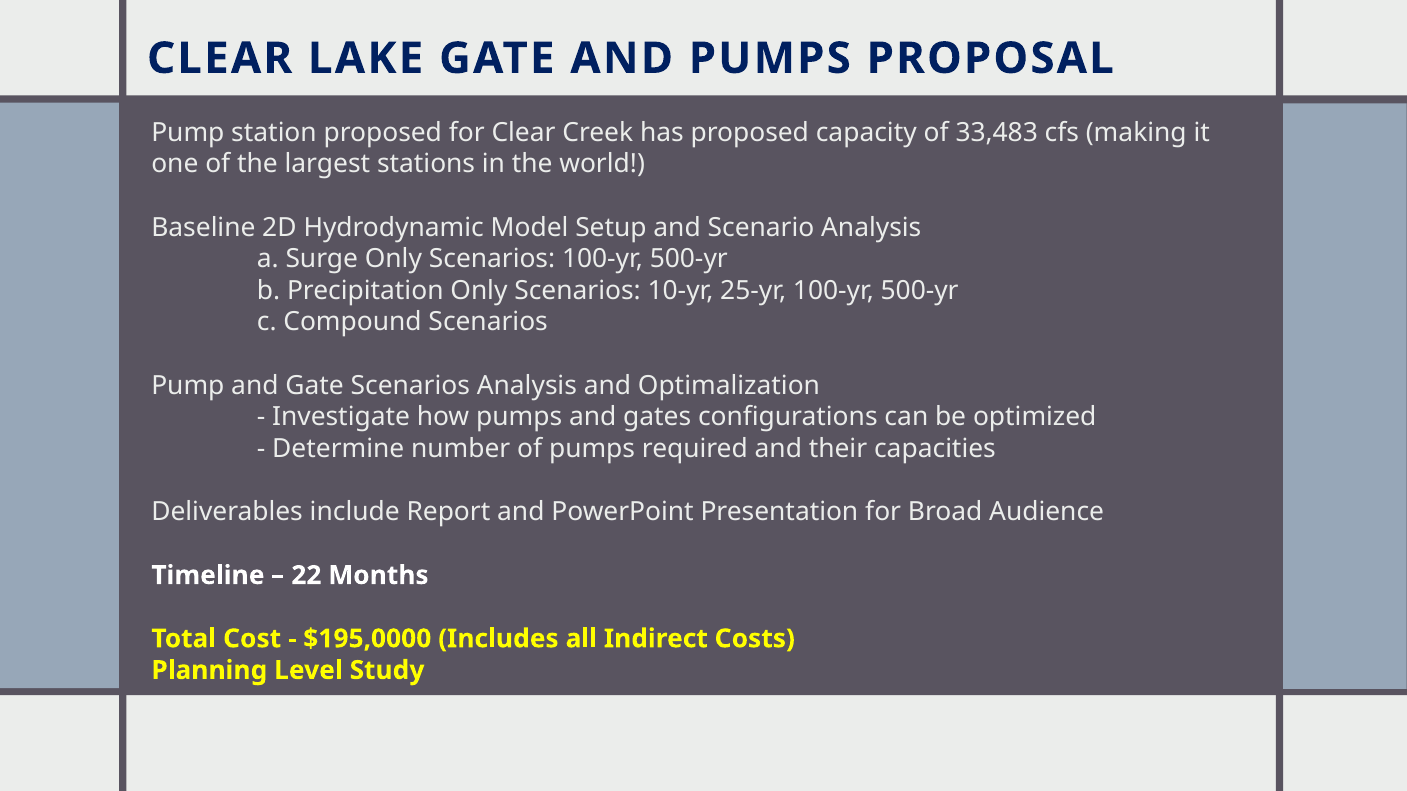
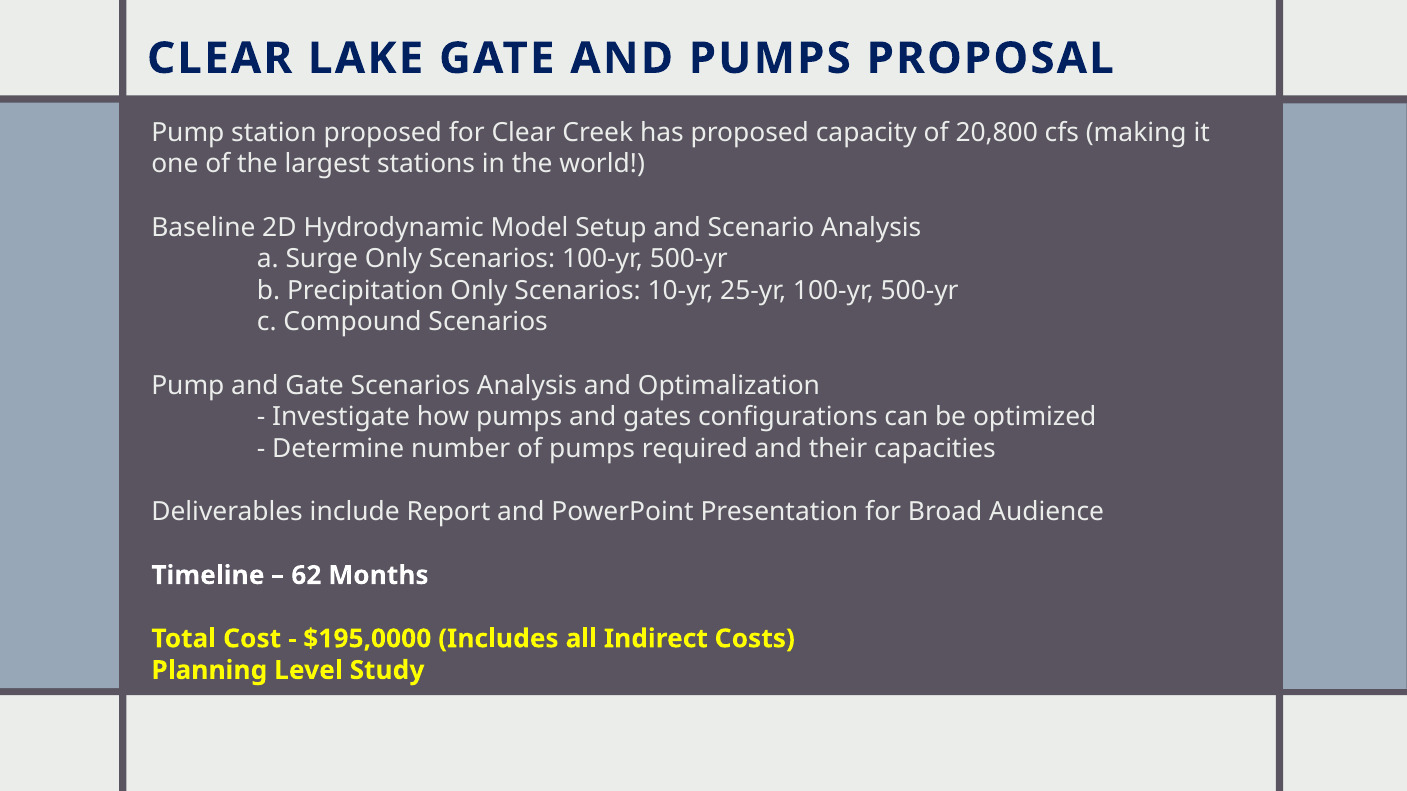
33,483: 33,483 -> 20,800 (997, 132)
22: 22 -> 62 (306, 576)
